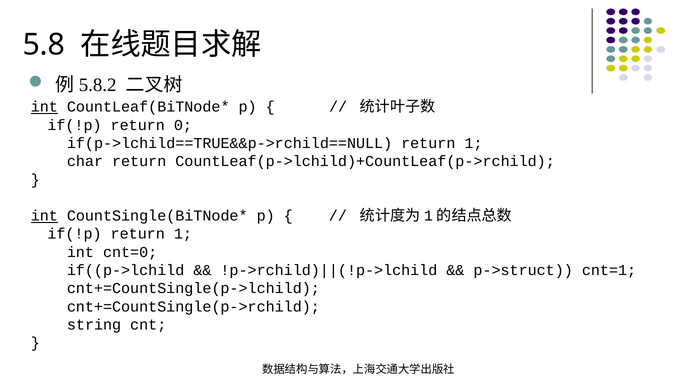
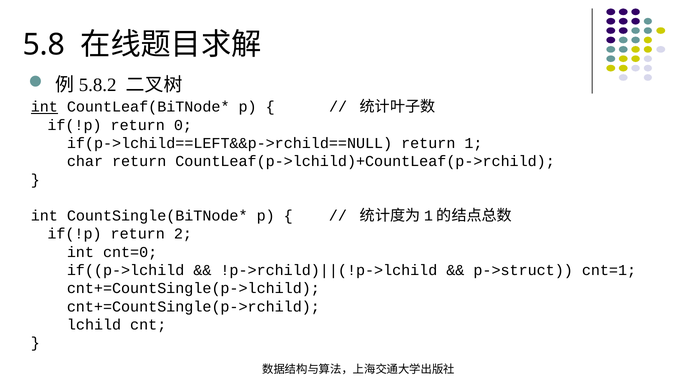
if(p->lchild==TRUE&&p->rchild==NULL: if(p->lchild==TRUE&&p->rchild==NULL -> if(p->lchild==LEFT&&p->rchild==NULL (230, 143)
int underline: present -> none (44, 216)
if(!p return 1: 1 -> 2 (183, 234)
string: string -> lchild (94, 324)
